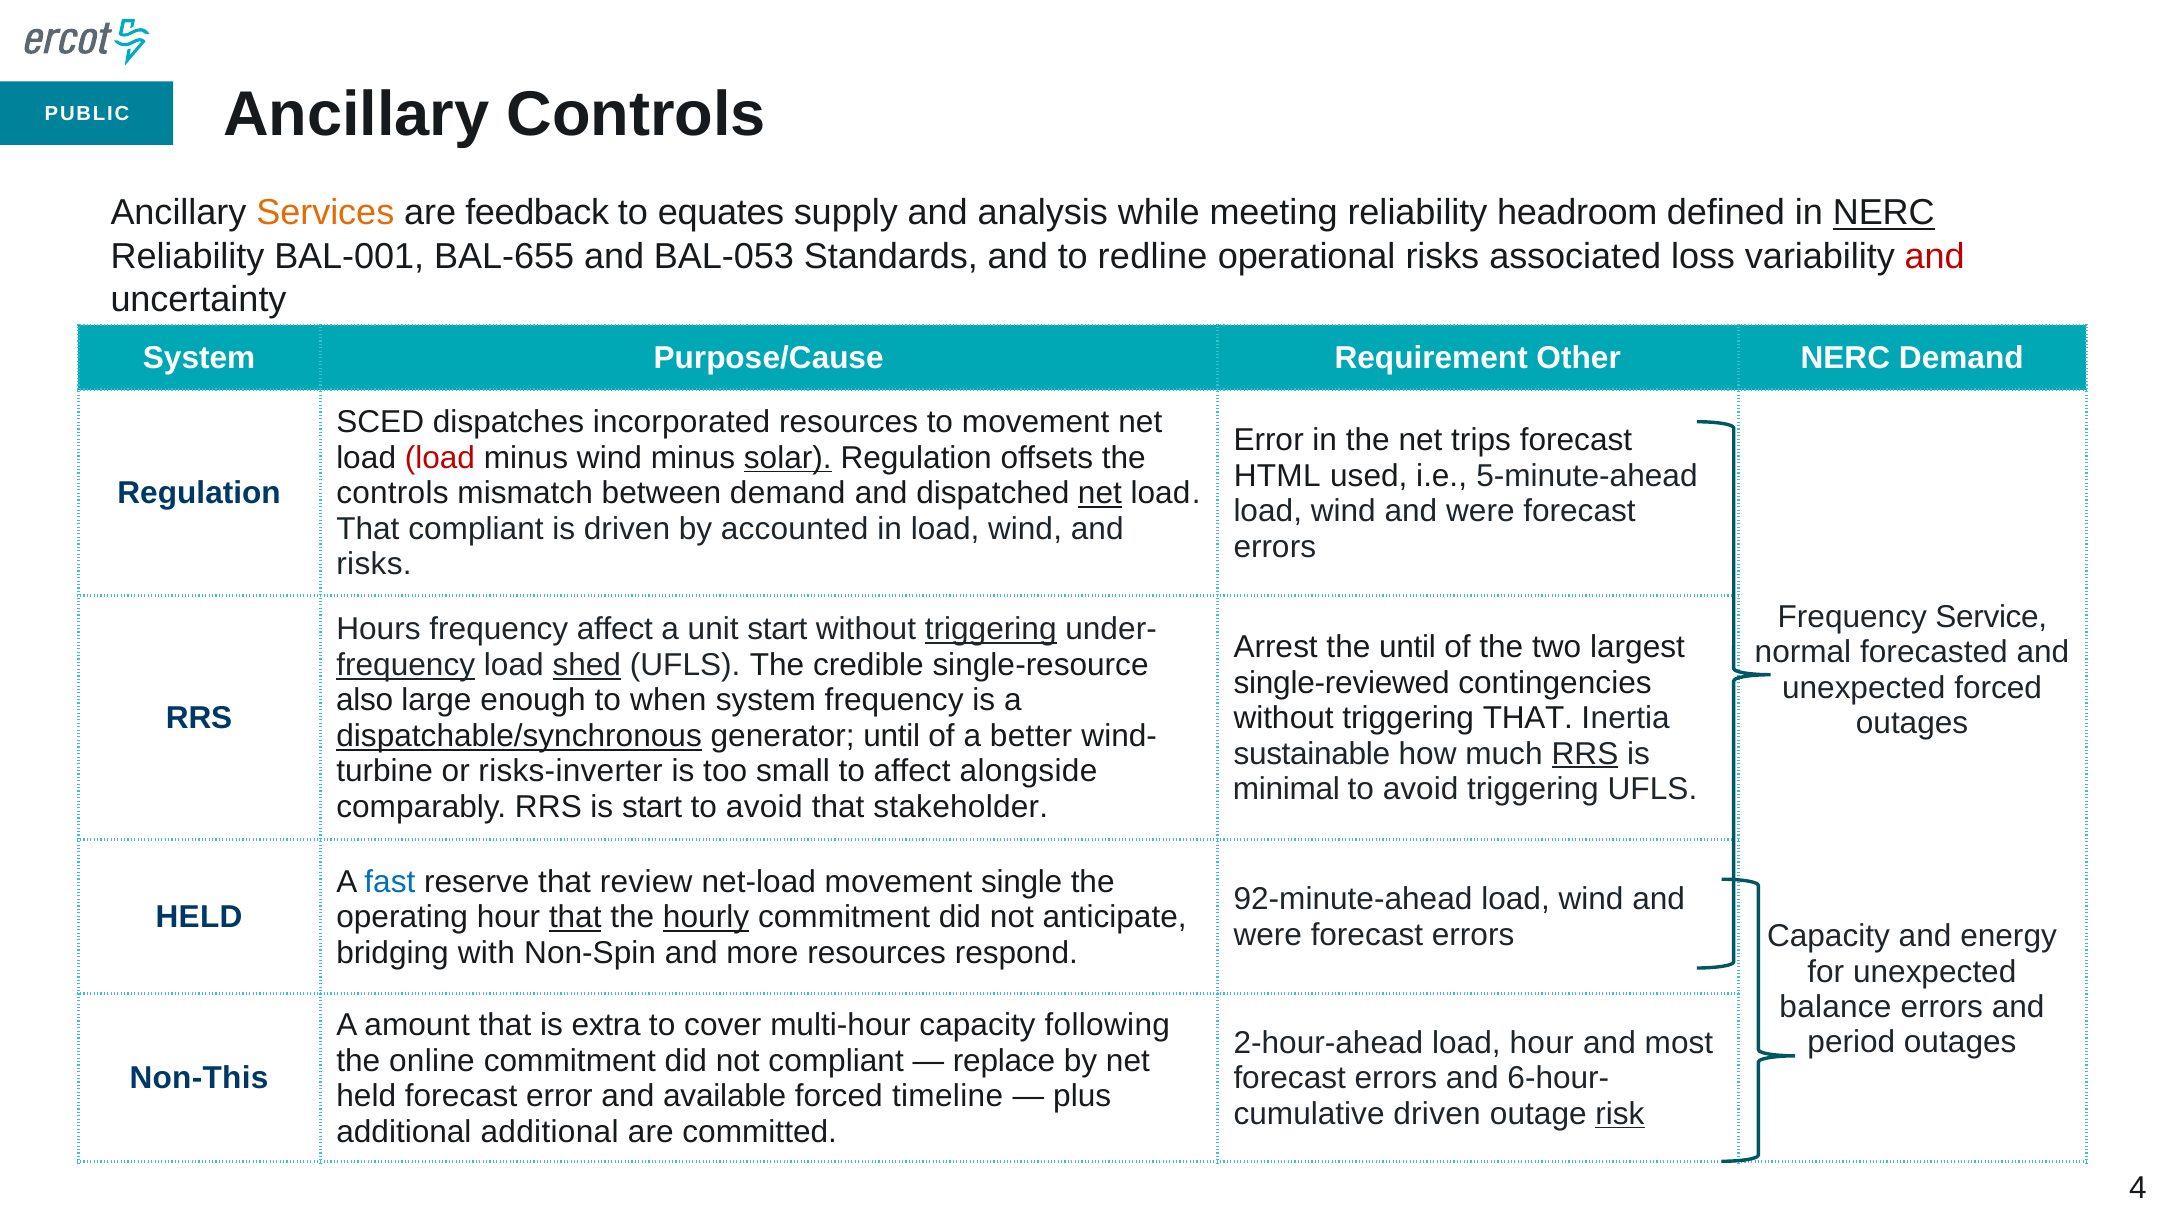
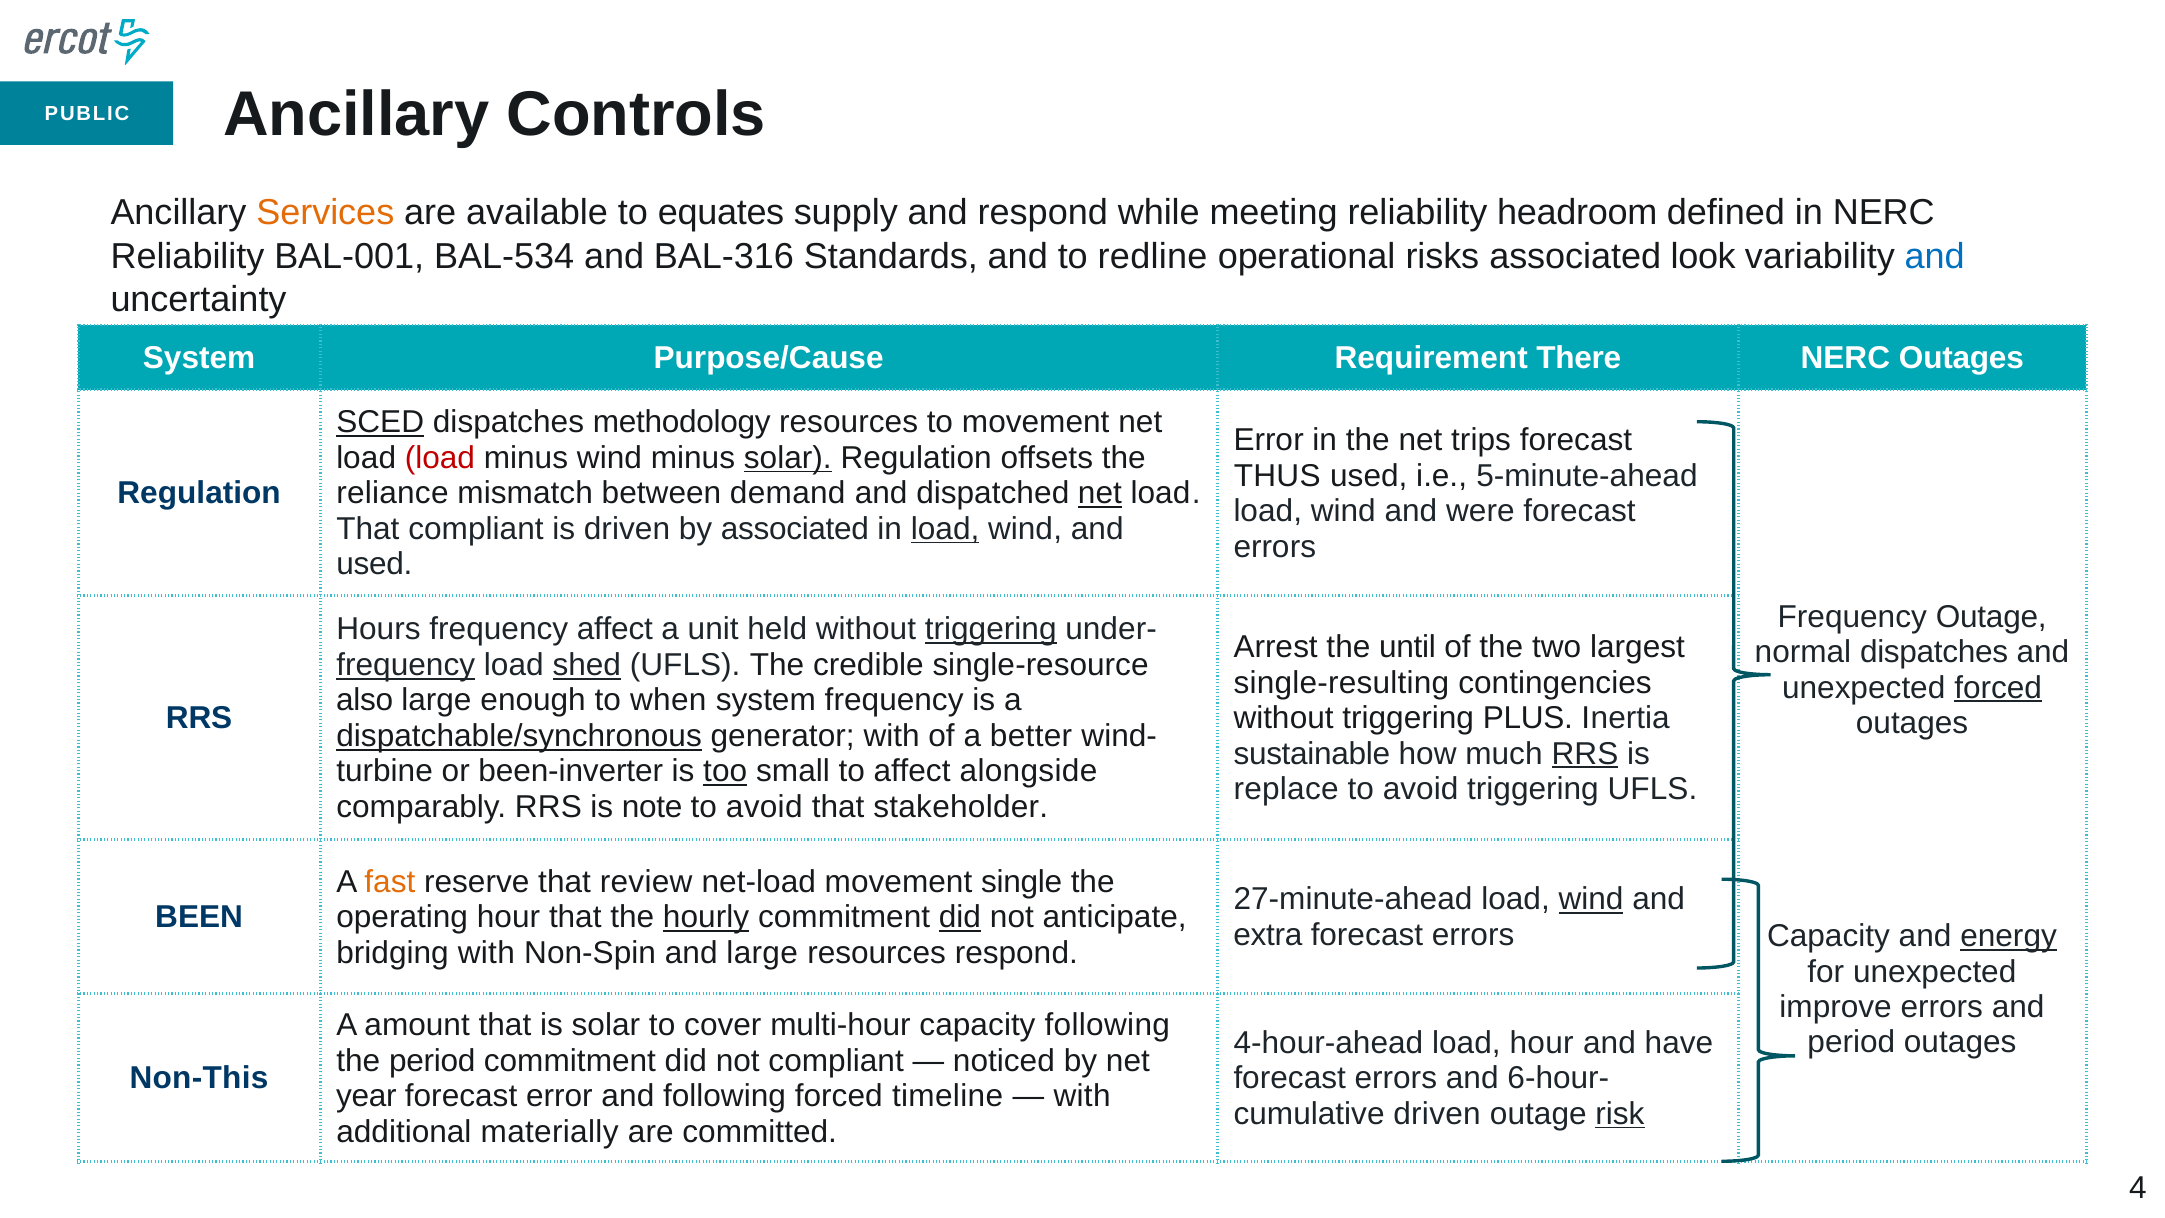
feedback: feedback -> available (537, 213)
and analysis: analysis -> respond (1043, 213)
NERC underline: present -> none (1884, 213)
BAL-655: BAL-655 -> BAL-534 (504, 256)
BAL-053: BAL-053 -> BAL-316 (724, 256)
loss: loss -> look (1703, 256)
and colour: red -> blue (1935, 256)
Other: Other -> There (1579, 358)
NERC Demand: Demand -> Outages (1961, 358)
SCED underline: none -> present (380, 422)
incorporated: incorporated -> methodology (682, 422)
HTML: HTML -> THUS (1277, 476)
controls: controls -> reliance (392, 493)
by accounted: accounted -> associated (795, 529)
load underline: none -> present (945, 529)
risks: risks -> used (374, 564)
Frequency Service: Service -> Outage (1991, 617)
unit start: start -> held (777, 629)
normal forecasted: forecasted -> dispatches (1934, 652)
single-reviewed: single-reviewed -> single-resulting (1341, 683)
forced underline: none -> present (1998, 688)
triggering THAT: THAT -> PLUS (1528, 718)
generator until: until -> with (892, 736)
risks-inverter: risks-inverter -> been-inverter (571, 771)
too underline: none -> present (725, 771)
minimal: minimal -> replace (1286, 789)
is start: start -> note (652, 807)
fast colour: blue -> orange (390, 882)
92-minute-ahead: 92-minute-ahead -> 27-minute-ahead (1353, 899)
wind underline: none -> present (1591, 899)
HELD: HELD -> BEEN (199, 917)
that underline: present -> none (575, 917)
did underline: none -> present (960, 917)
were: were -> extra (1268, 935)
energy underline: none -> present (2009, 936)
and more: more -> large (762, 953)
balance: balance -> improve (1836, 1007)
is extra: extra -> solar (606, 1025)
2-hour-ahead: 2-hour-ahead -> 4-hour-ahead (1328, 1043)
most: most -> have (1679, 1043)
the online: online -> period (432, 1060)
replace: replace -> noticed (1004, 1060)
held: held -> year (366, 1096)
and available: available -> following (725, 1096)
plus: plus -> with (1082, 1096)
additional additional: additional -> materially (550, 1131)
